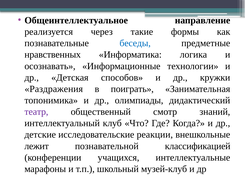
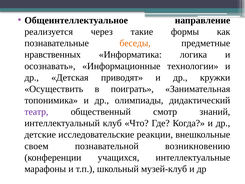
беседы colour: blue -> orange (135, 43)
способов: способов -> приводят (122, 77)
Раздражения: Раздражения -> Осуществить (54, 89)
лежит: лежит -> своем (36, 146)
классификацией: классификацией -> возникновению (198, 146)
